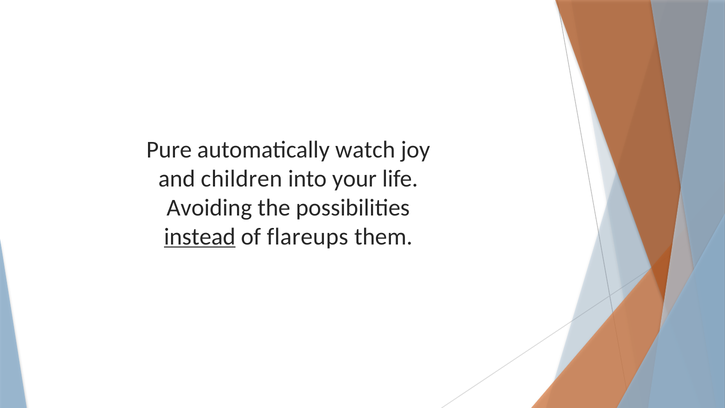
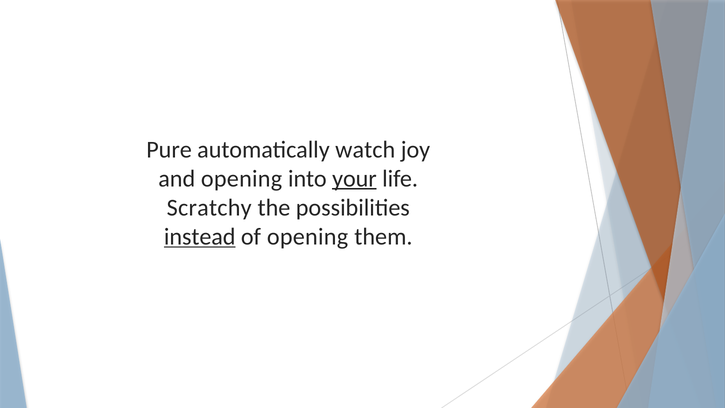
and children: children -> opening (242, 178)
your underline: none -> present (354, 178)
Avoiding: Avoiding -> Scratchy (209, 207)
of flareups: flareups -> opening (308, 236)
